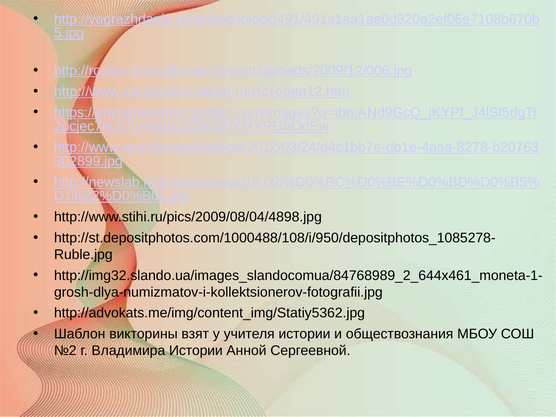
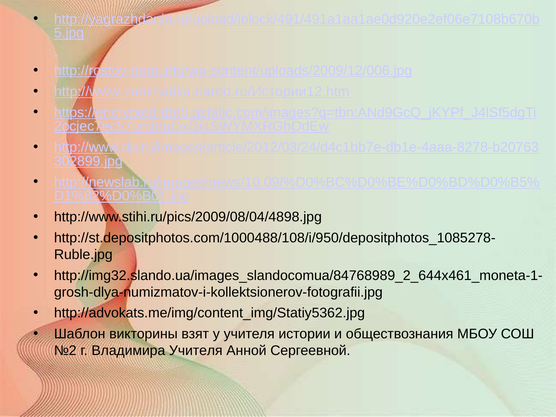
Владимира Истории: Истории -> Учителя (196, 351)
